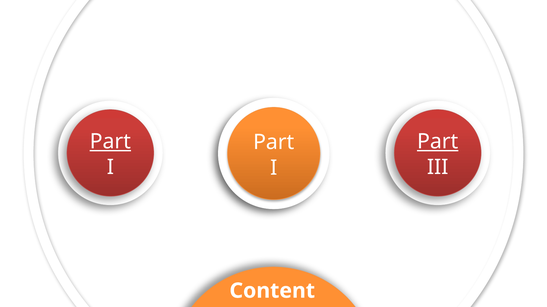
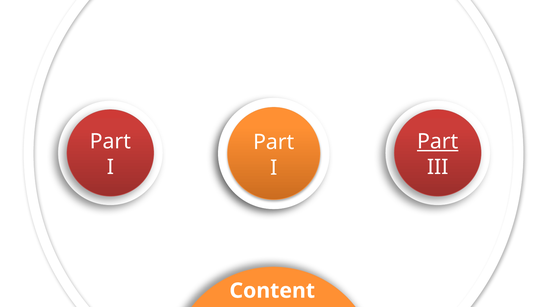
Part underline: present -> none (110, 142)
